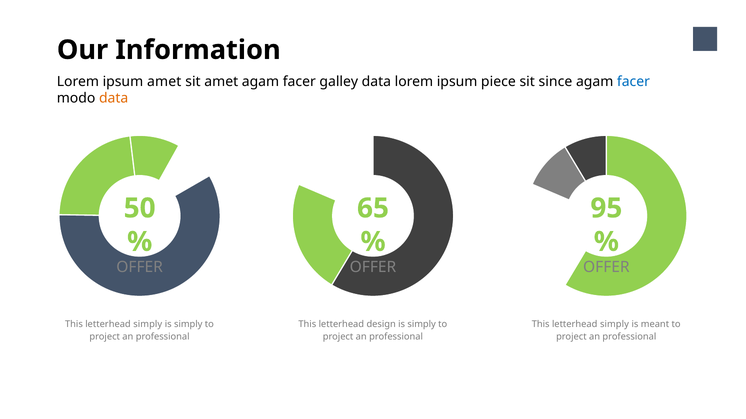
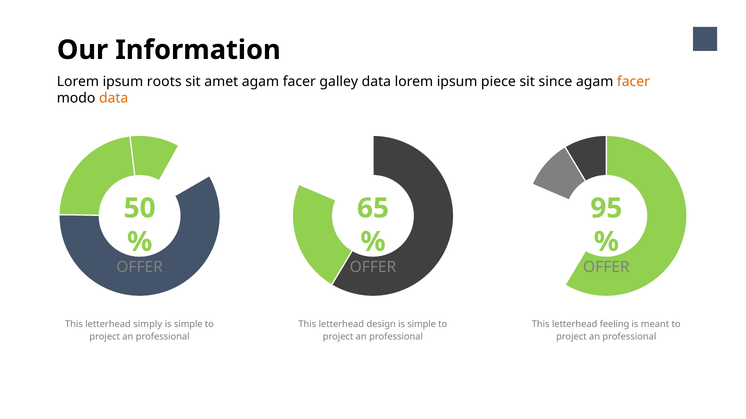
ipsum amet: amet -> roots (164, 82)
facer colour: blue -> orange (633, 82)
simply: simply -> simple (188, 325)
design is simply: simply -> simple (422, 325)
simply: simply -> feeling (615, 325)
